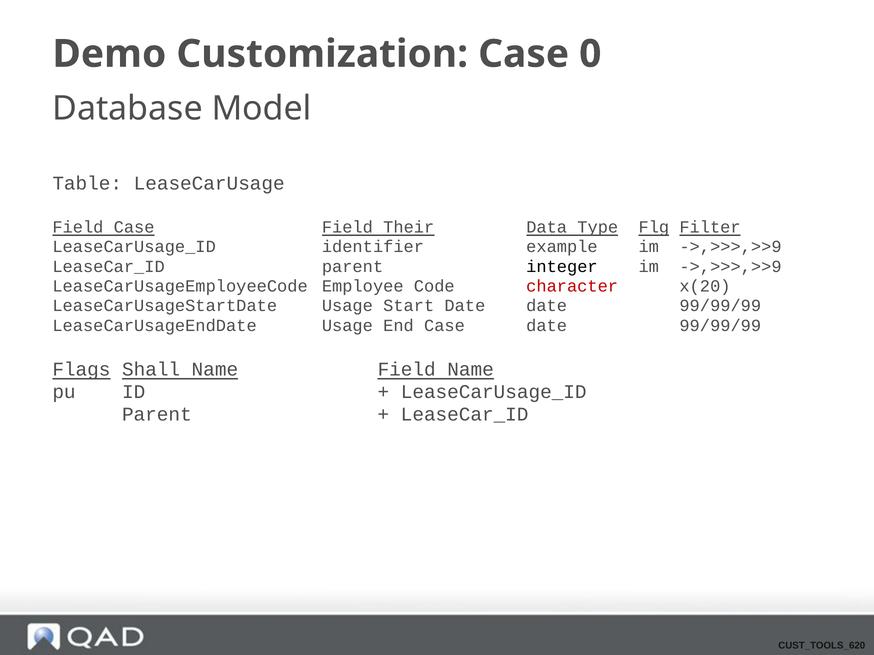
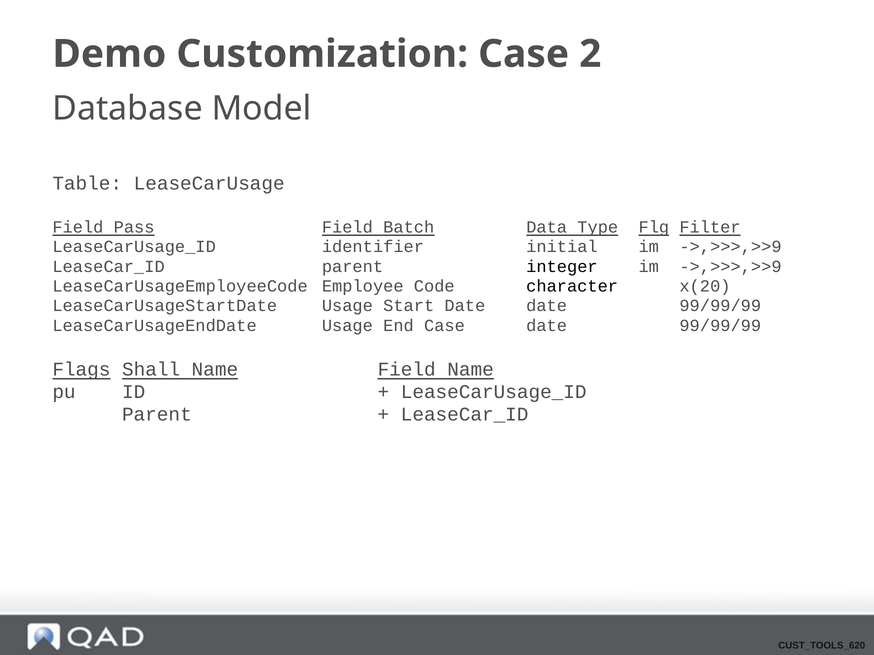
0: 0 -> 2 (590, 54)
Field Case: Case -> Pass (134, 227)
Their: Their -> Batch (409, 227)
example: example -> initial (562, 247)
character colour: red -> black (572, 286)
